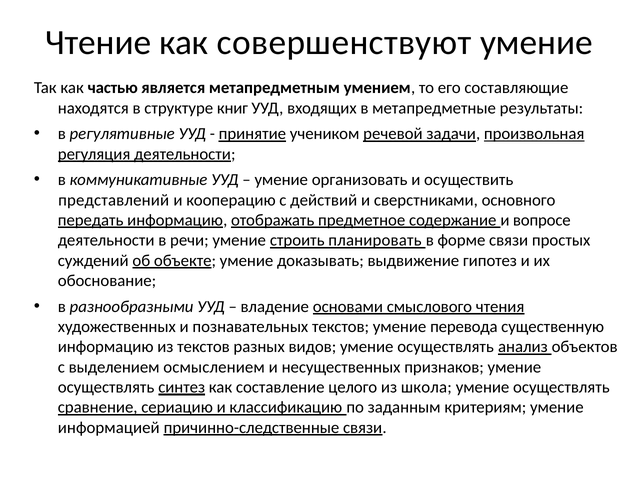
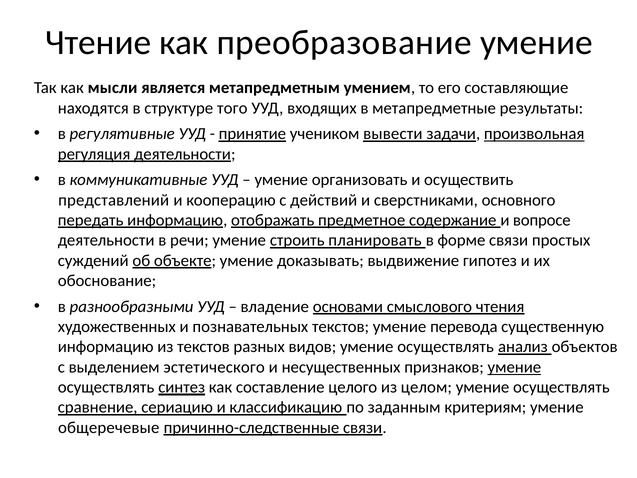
совершенствуют: совершенствуют -> преобразование (344, 43)
частью: частью -> мысли (113, 88)
книг: книг -> того (232, 108)
речевой: речевой -> вывести (393, 134)
осмыслением: осмыслением -> эстетического (214, 367)
умение underline: none -> present (514, 367)
школа: школа -> целом (426, 387)
информацией: информацией -> общеречевые (109, 427)
